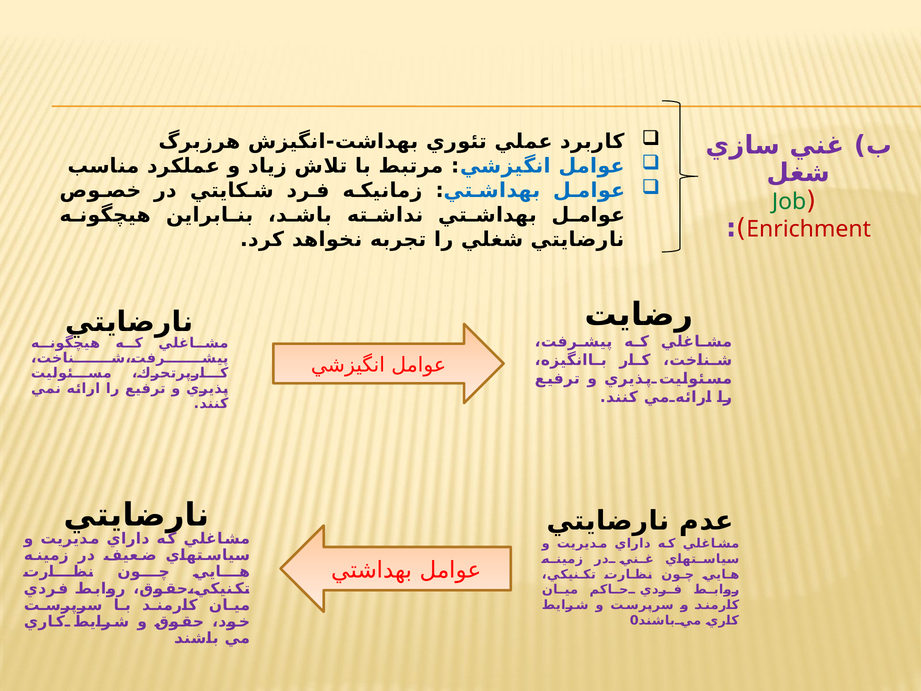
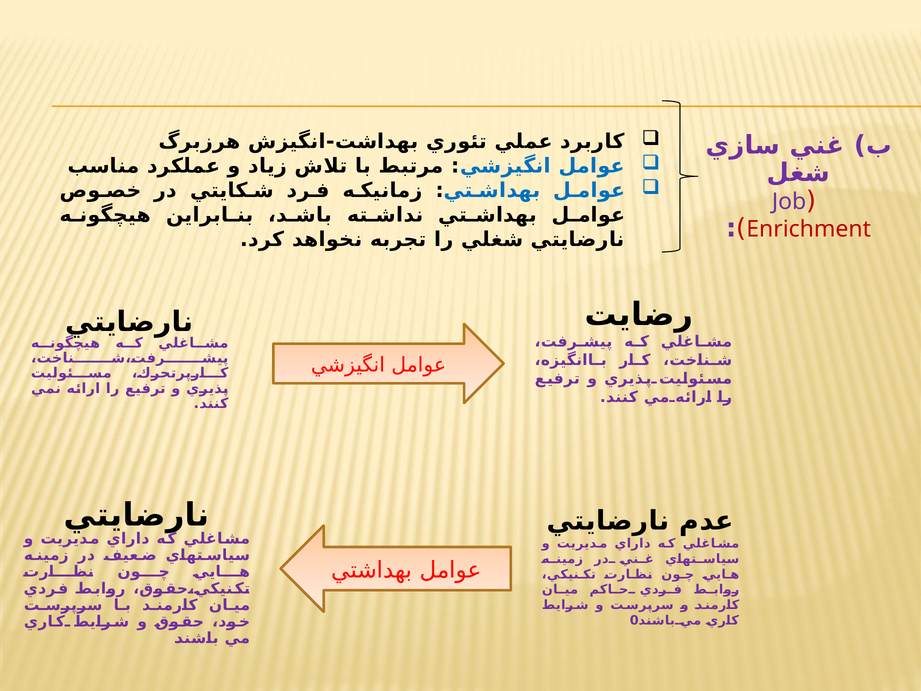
Job colour: green -> purple (789, 201)
